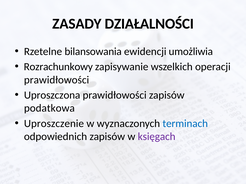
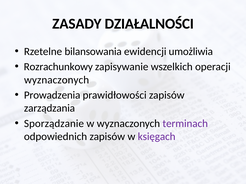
prawidłowości: prawidłowości -> wyznaczonych (57, 80)
Uproszczona: Uproszczona -> Prowadzenia (52, 95)
podatkowa: podatkowa -> zarządzania (49, 108)
Uproszczenie: Uproszczenie -> Sporządzanie (54, 124)
terminach colour: blue -> purple (185, 124)
